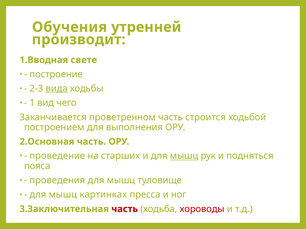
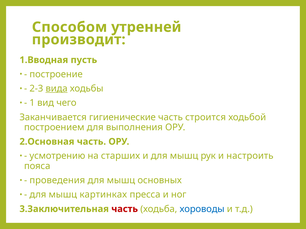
Обучения: Обучения -> Способом (70, 27)
свете: свете -> пусть (84, 60)
проветренном: проветренном -> гигиенические (122, 117)
проведение: проведение -> усмотрению (57, 156)
мышц underline: present -> none (184, 156)
подняться: подняться -> настроить (250, 156)
туловище: туловище -> основных (160, 181)
хороводы colour: red -> blue (202, 209)
